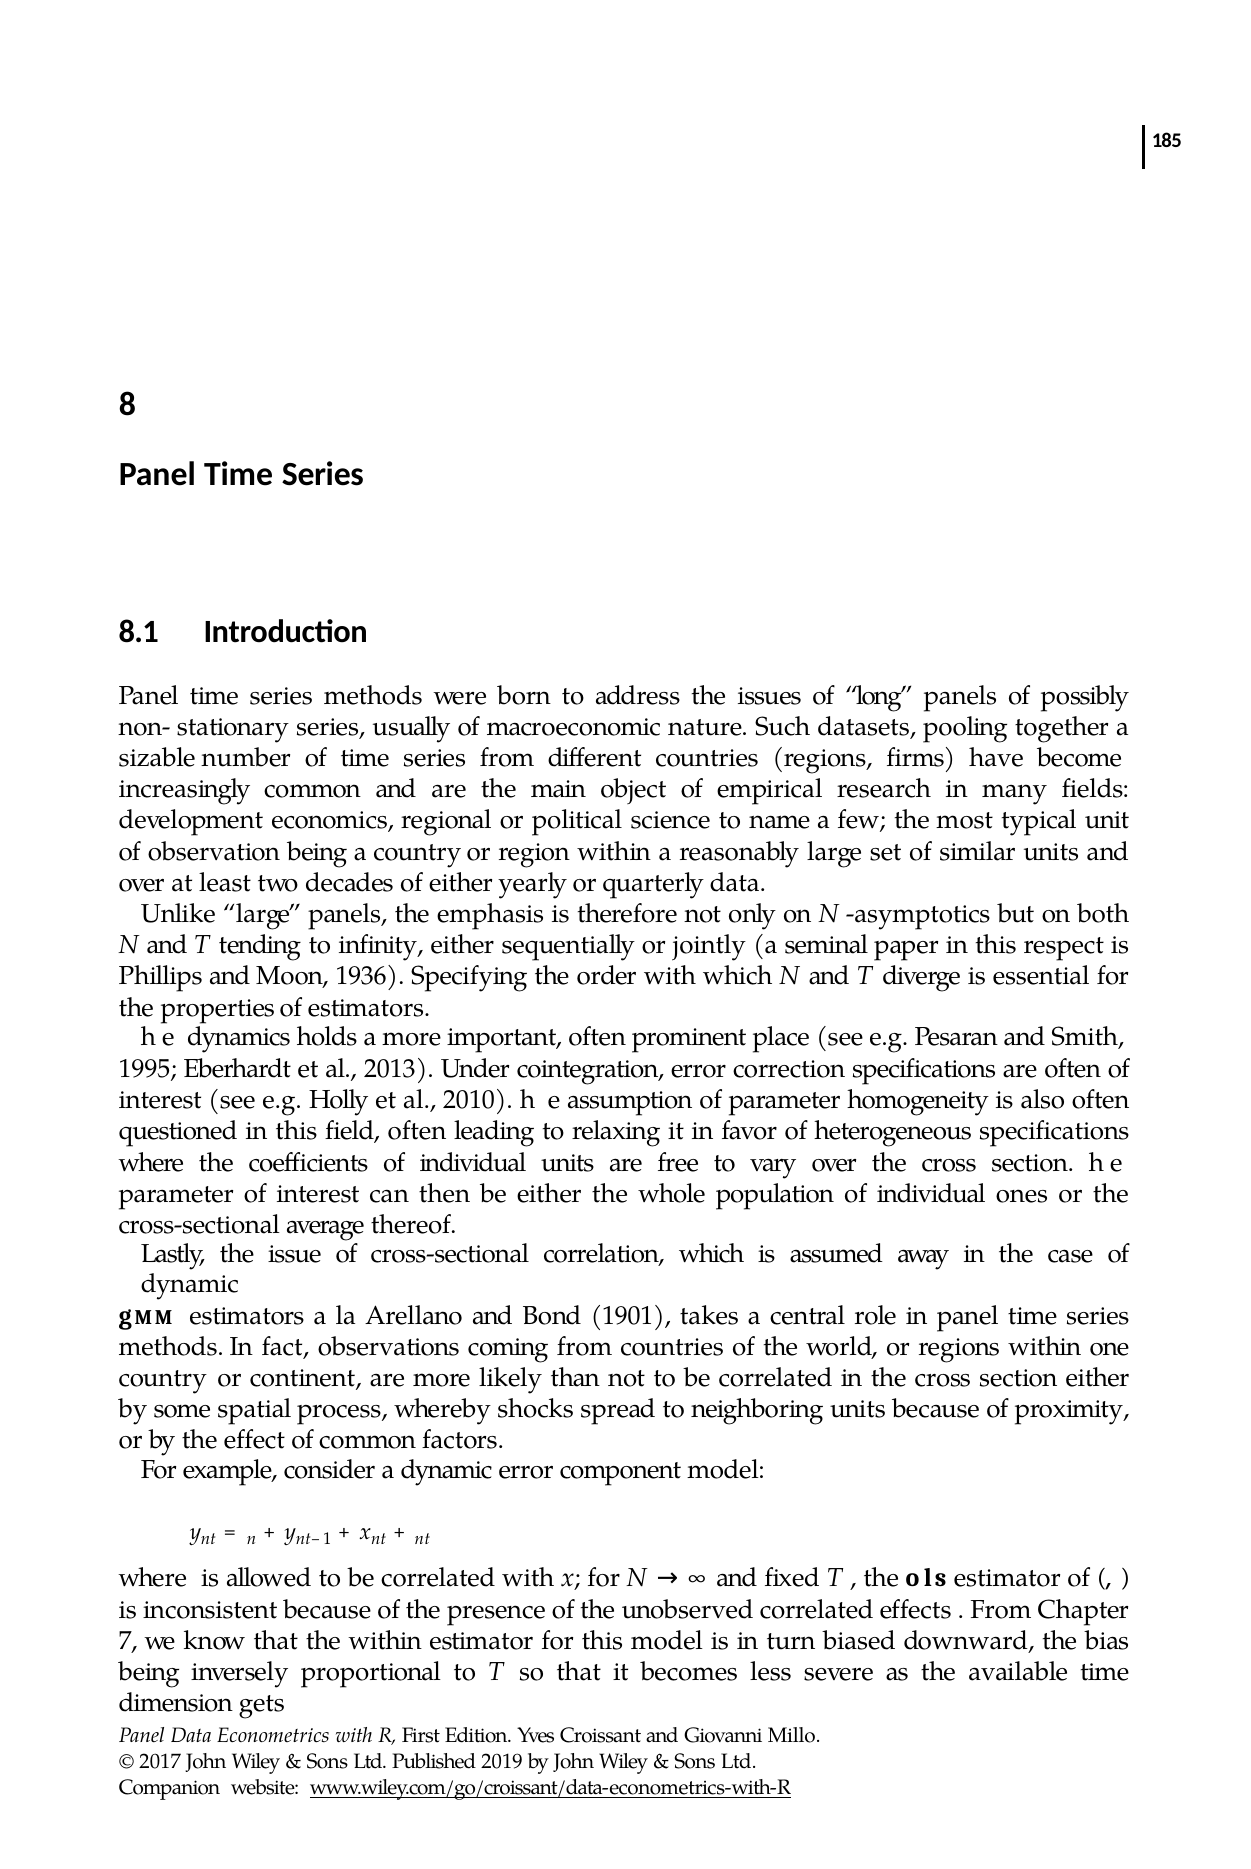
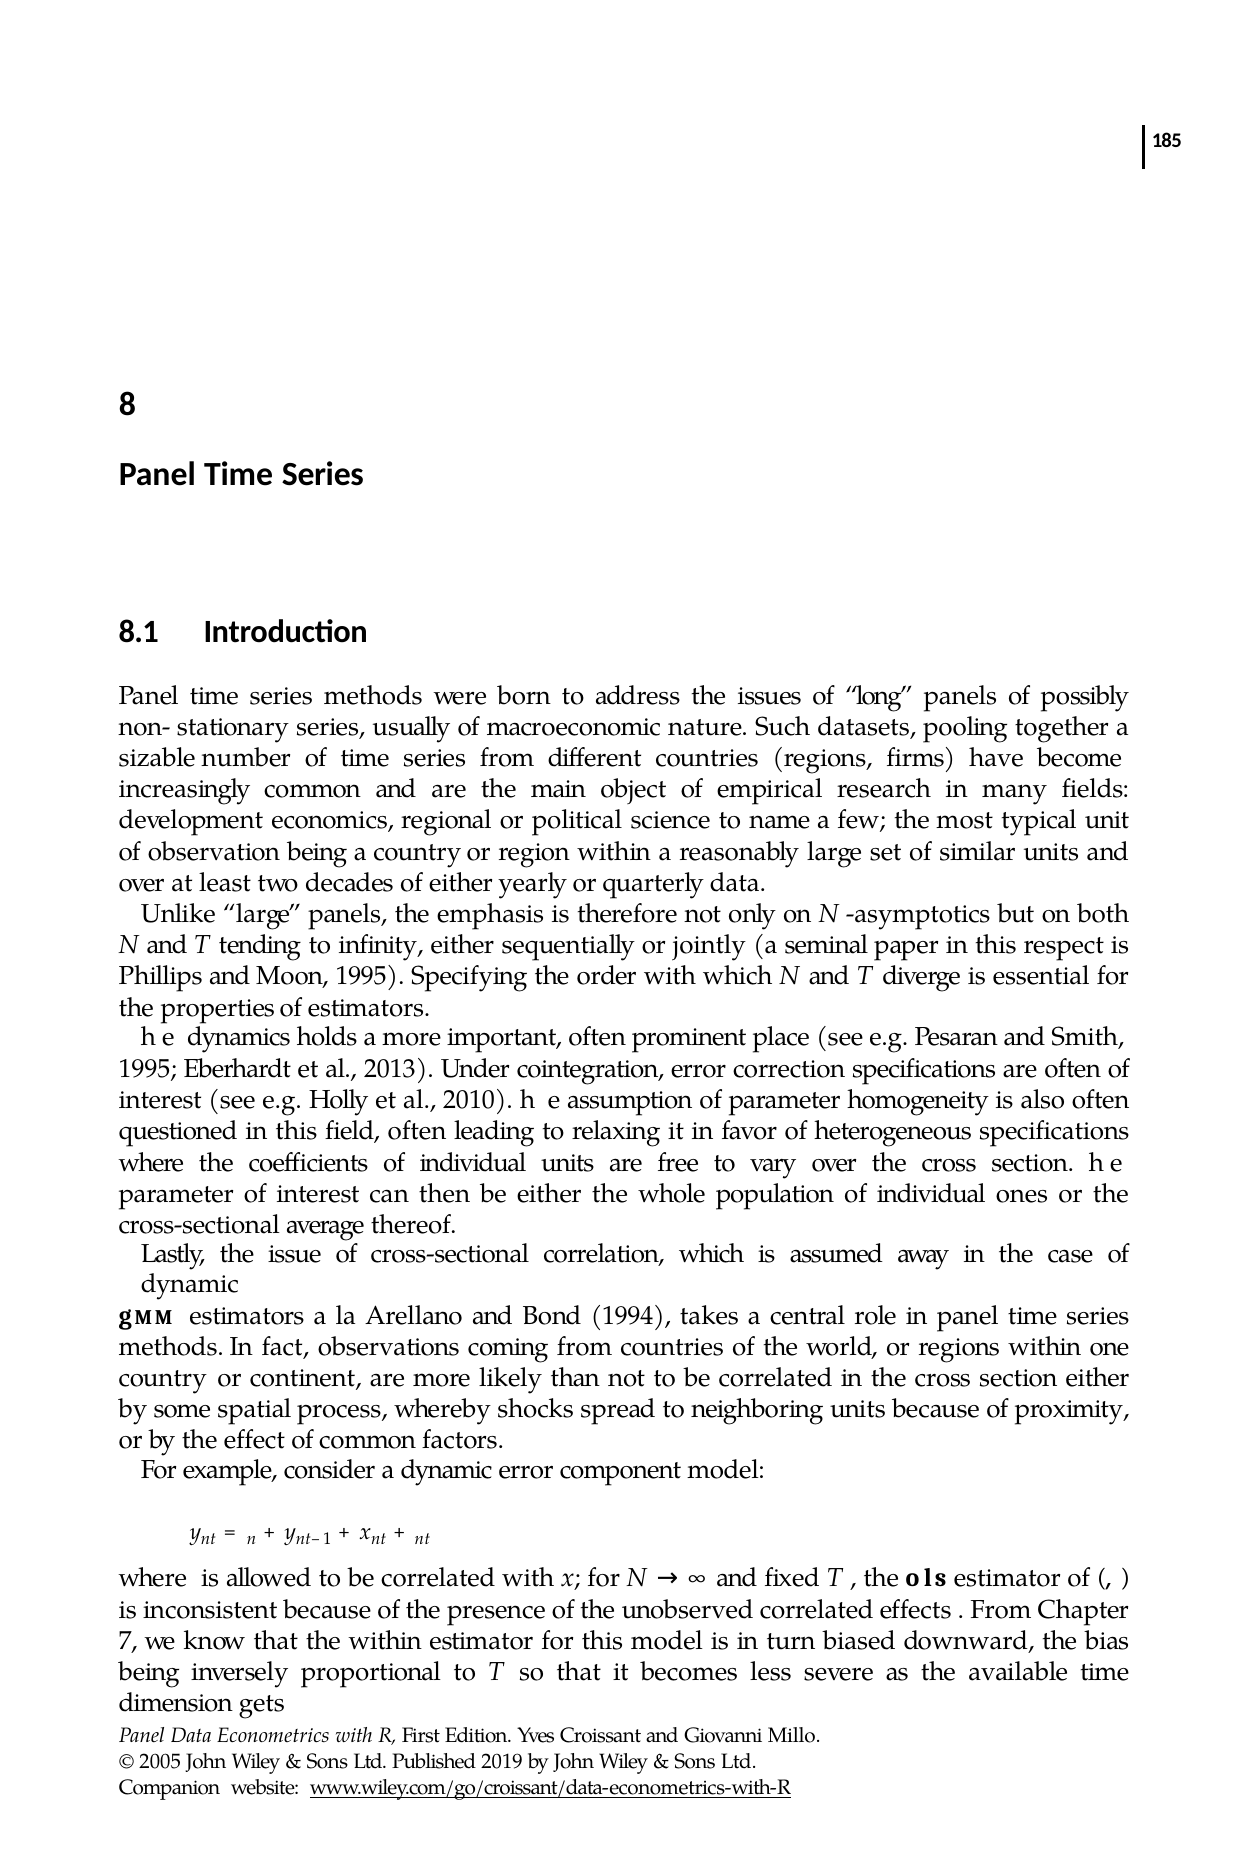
Moon 1936: 1936 -> 1995 (370, 976)
1901: 1901 -> 1994 (631, 1315)
2017: 2017 -> 2005 (160, 1761)
